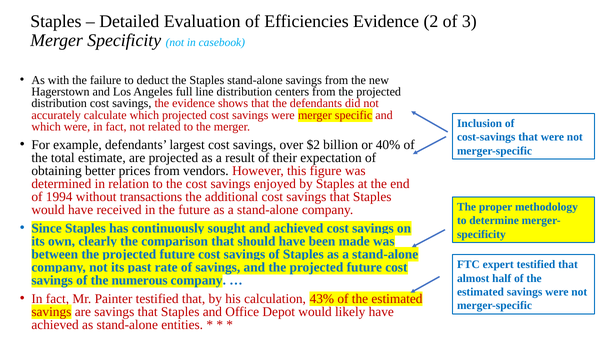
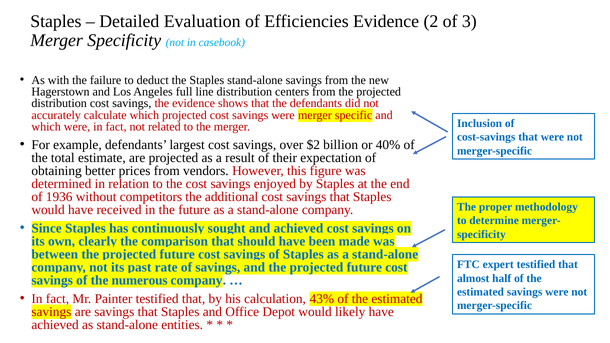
1994: 1994 -> 1936 (59, 197)
transactions: transactions -> competitors (151, 197)
